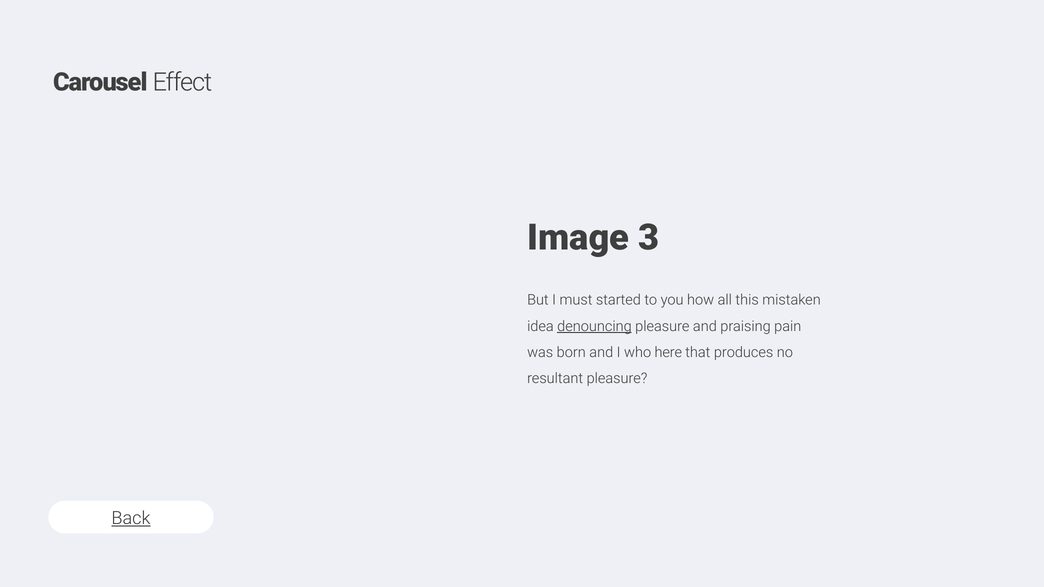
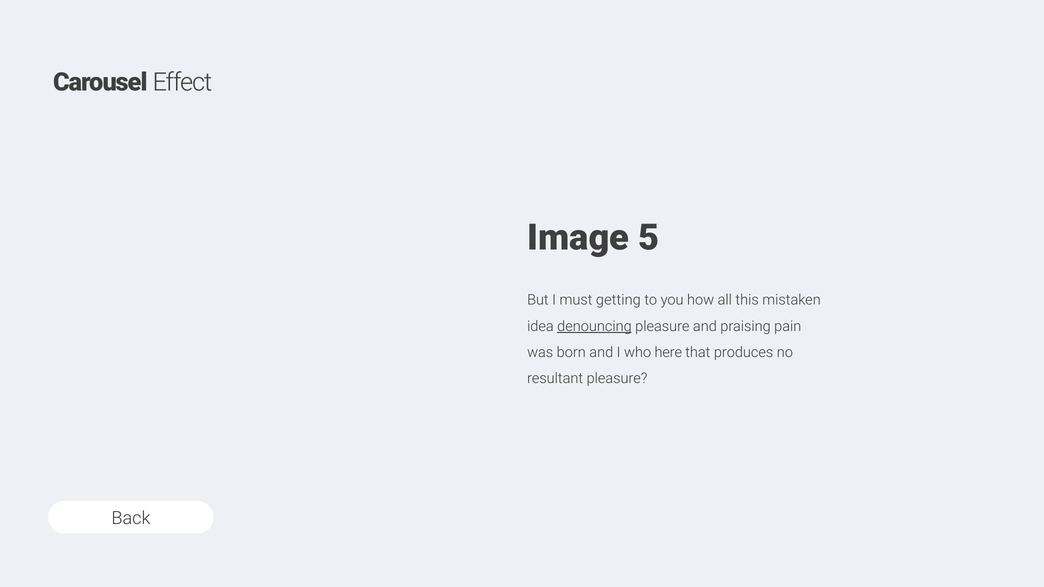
3: 3 -> 5 (649, 238)
started: started -> getting (618, 300)
Back underline: present -> none (131, 519)
